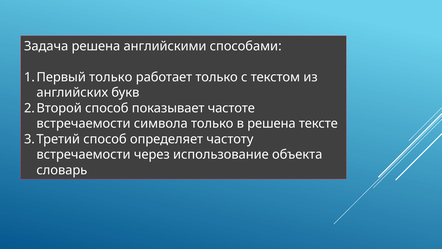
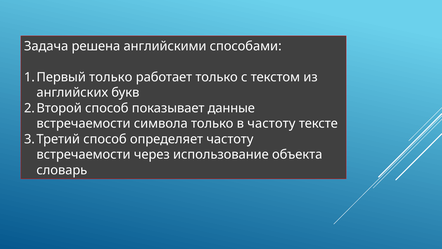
частоте: частоте -> данные (231, 108)
в решена: решена -> частоту (271, 124)
